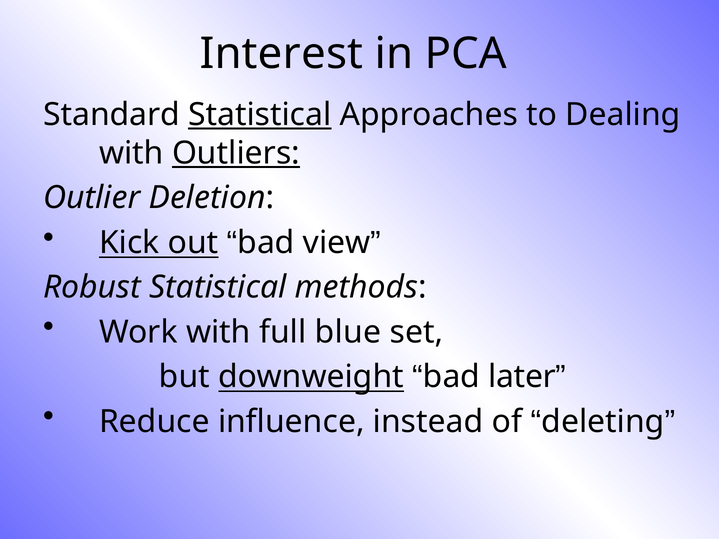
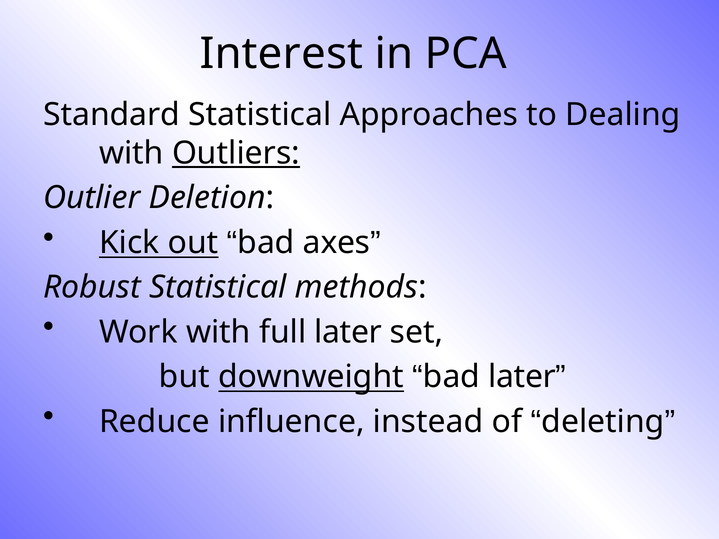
Statistical underline: present -> none (260, 115)
view: view -> axes (337, 243)
full blue: blue -> later (348, 332)
